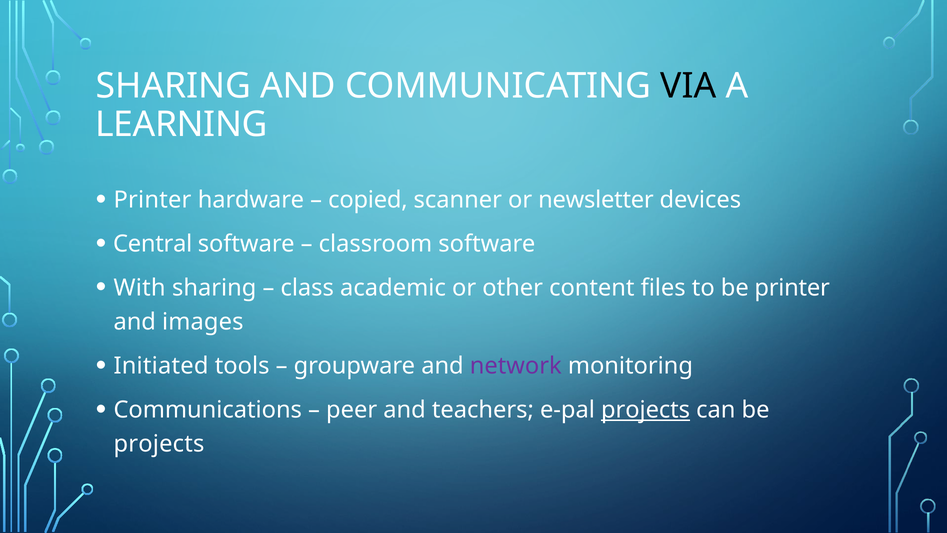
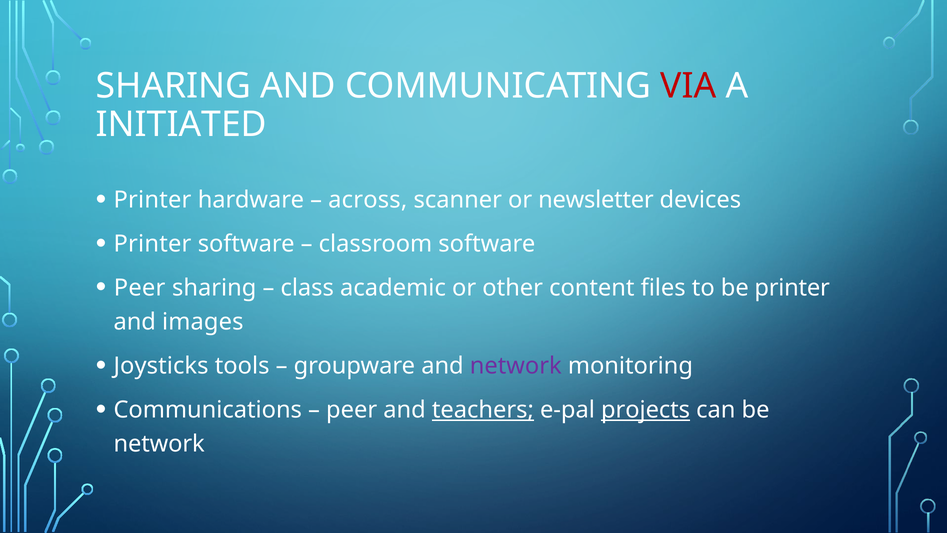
VIA colour: black -> red (688, 86)
LEARNING: LEARNING -> INITIATED (181, 124)
copied: copied -> across (368, 200)
Central: Central -> Printer (152, 244)
With: With -> Peer (140, 288)
Initiated: Initiated -> Joysticks (161, 366)
teachers underline: none -> present (483, 410)
projects: projects -> network (159, 444)
